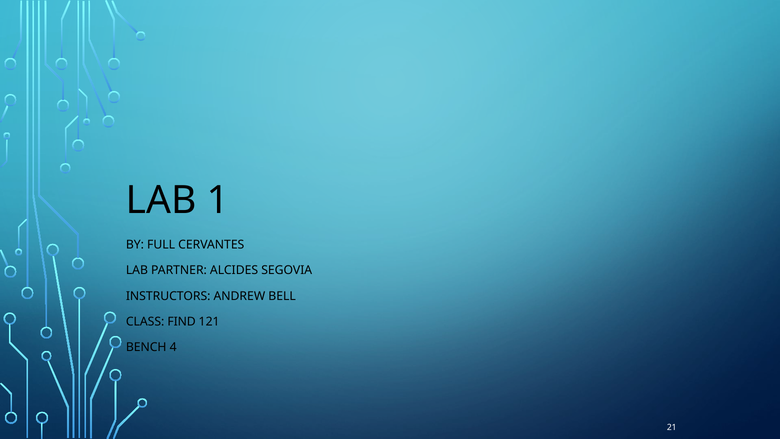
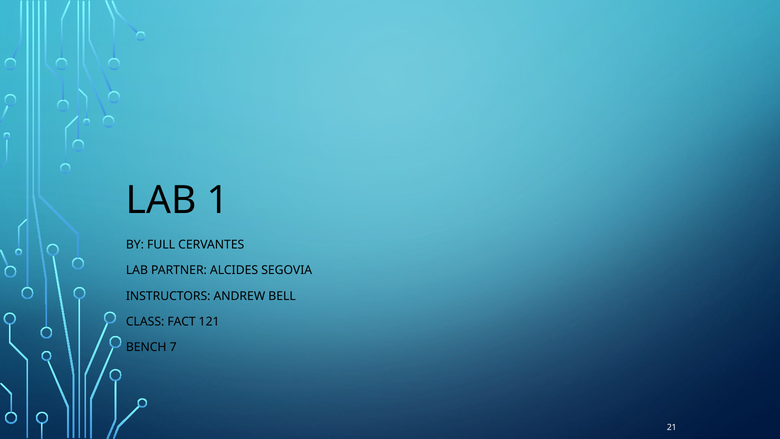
FIND: FIND -> FACT (182, 322)
4: 4 -> 7 (173, 347)
